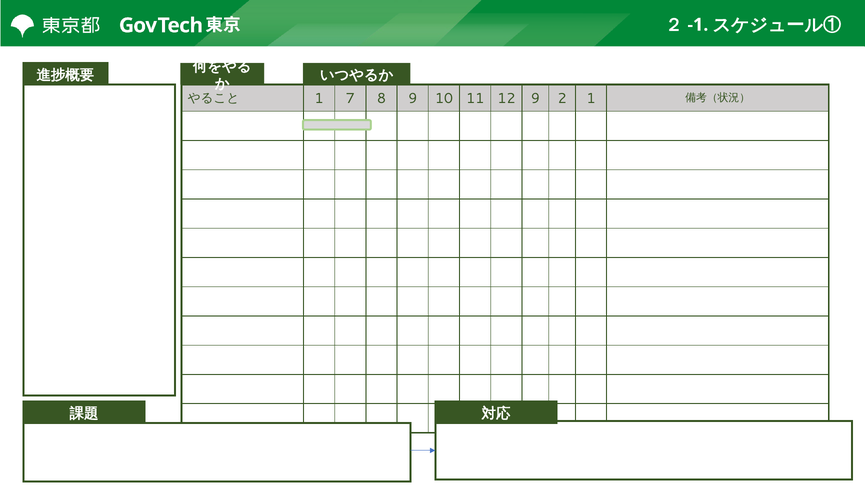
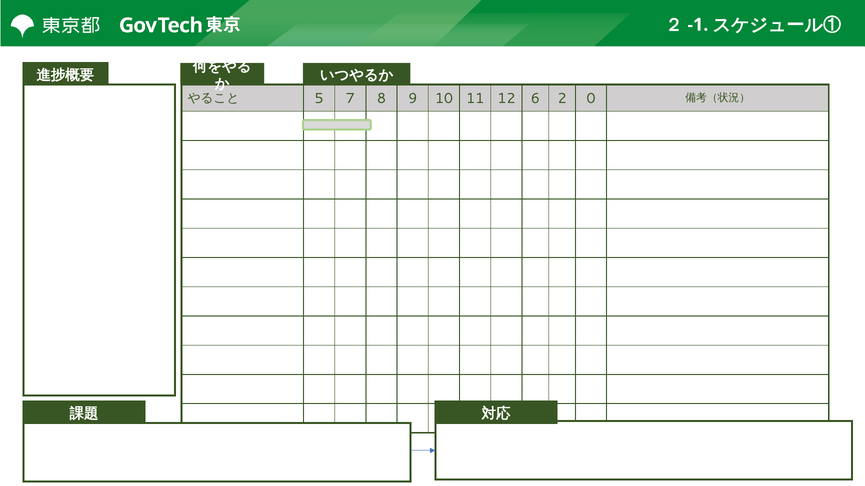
1: 1 -> 5 (319, 99)
12 9: 9 -> 6 (535, 99)
2 1: 1 -> 0 (591, 99)
